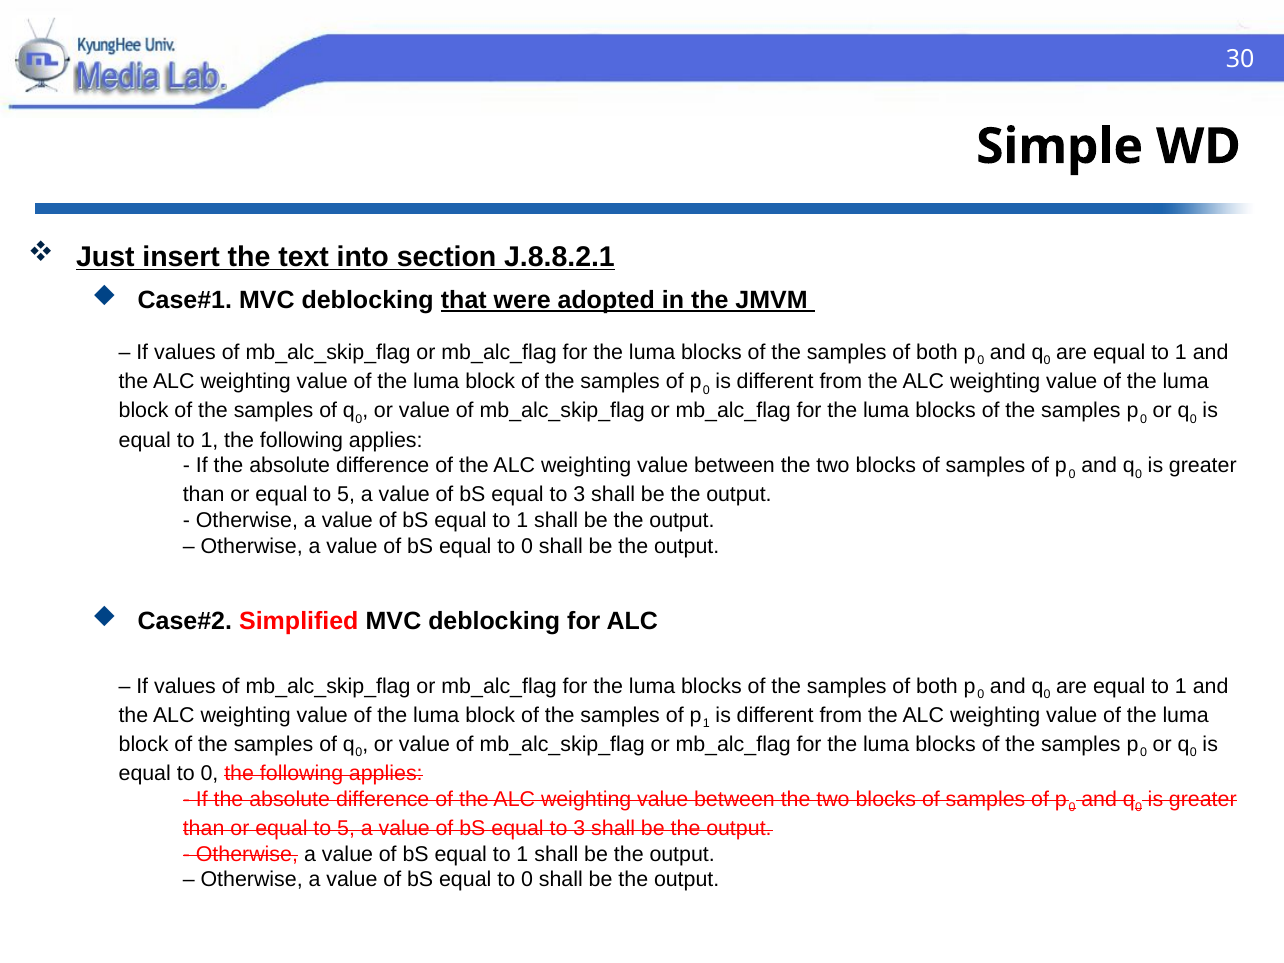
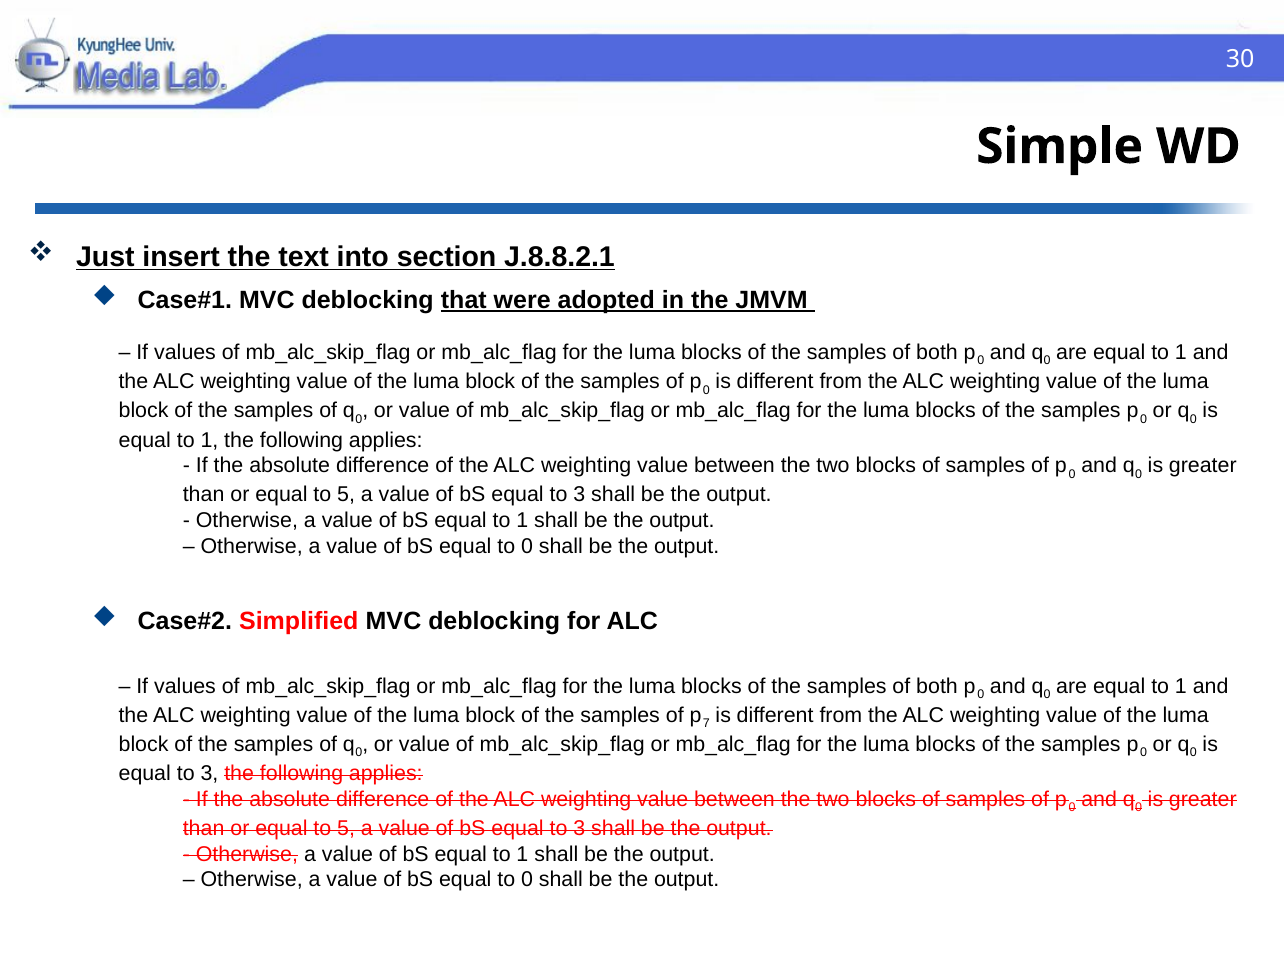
1: 1 -> 7 (706, 724)
0: 0 -> 3 (209, 774)
